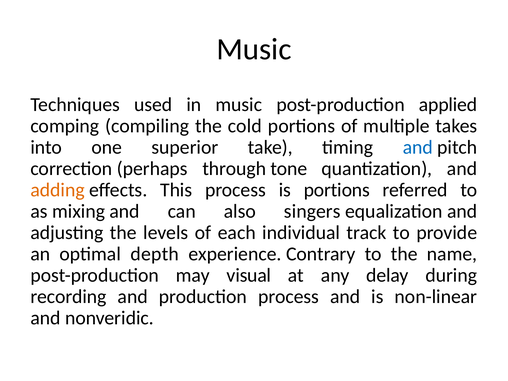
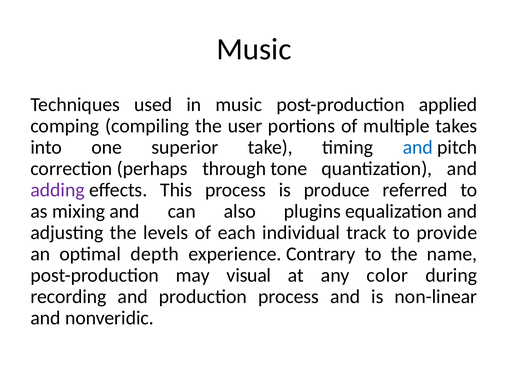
cold: cold -> user (245, 126)
adding colour: orange -> purple (58, 190)
is portions: portions -> produce (337, 190)
singers: singers -> plugins (312, 211)
delay: delay -> color (387, 275)
